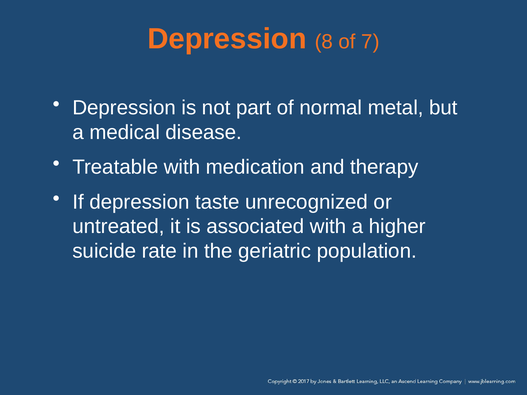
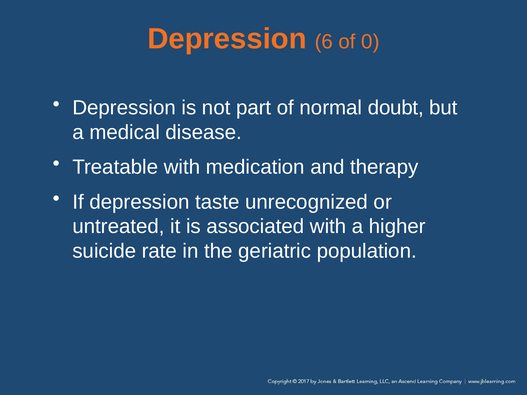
8: 8 -> 6 (324, 42)
7: 7 -> 0 (370, 42)
metal: metal -> doubt (396, 108)
